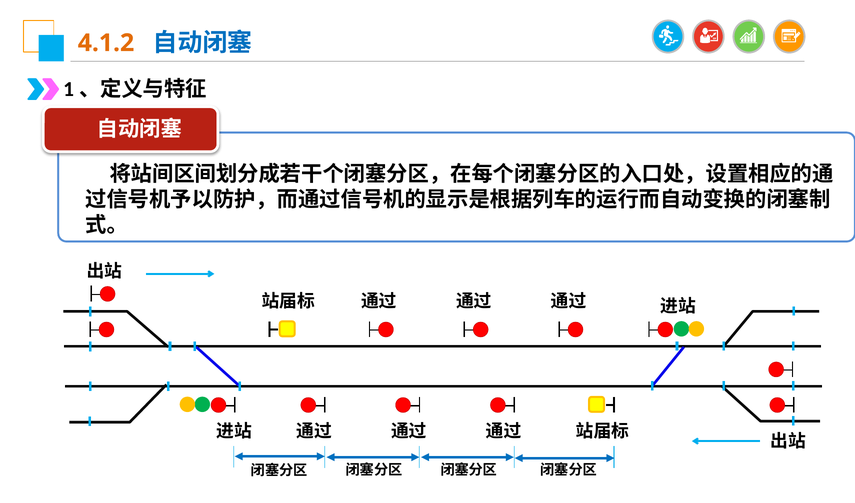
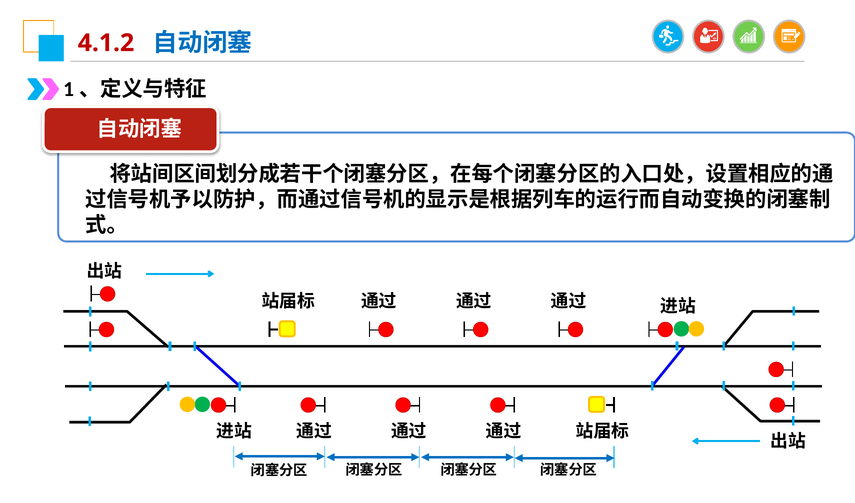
4.1.2 colour: orange -> red (106, 43)
